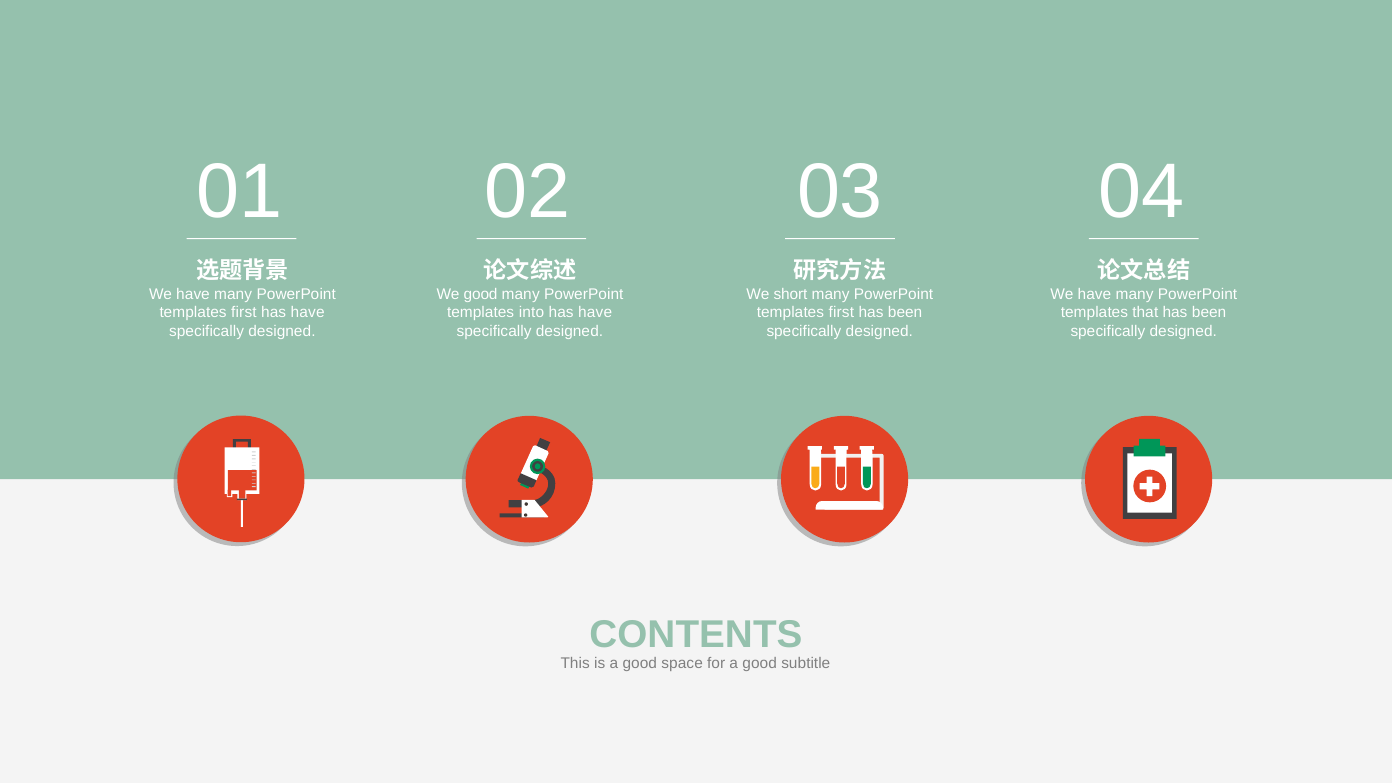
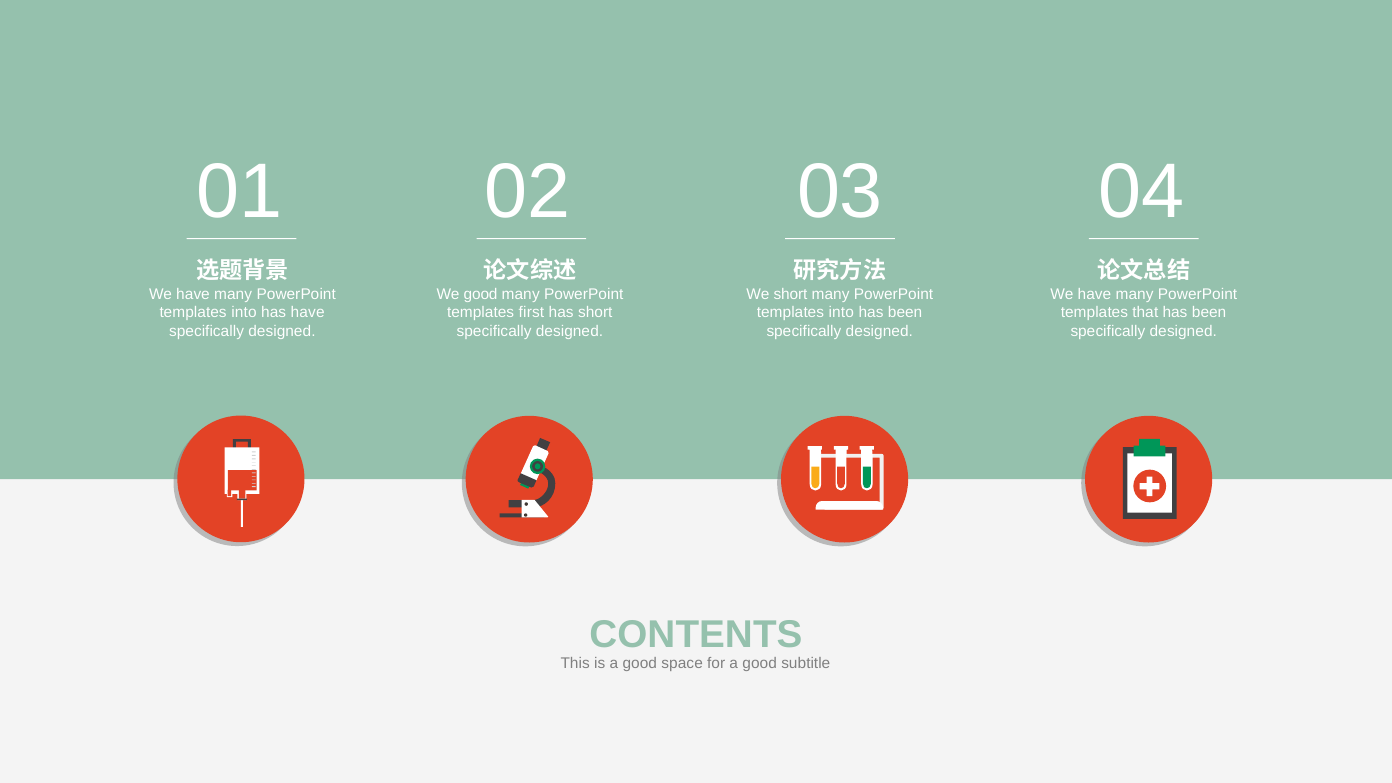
first: first -> into (244, 312)
into: into -> first (531, 312)
have: have -> short (595, 312)
first: first -> into (841, 312)
